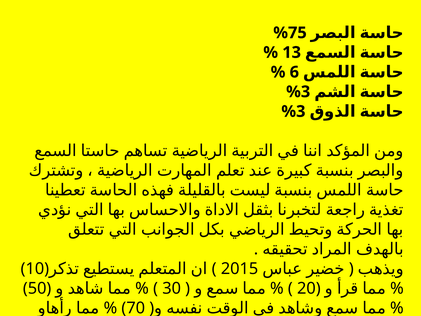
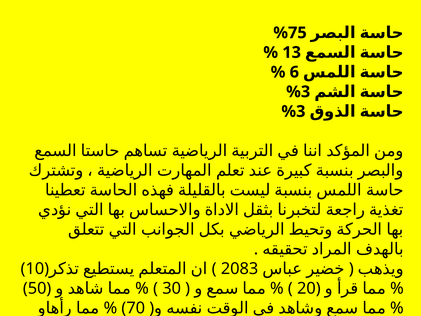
2015: 2015 -> 2083 (240, 269)
